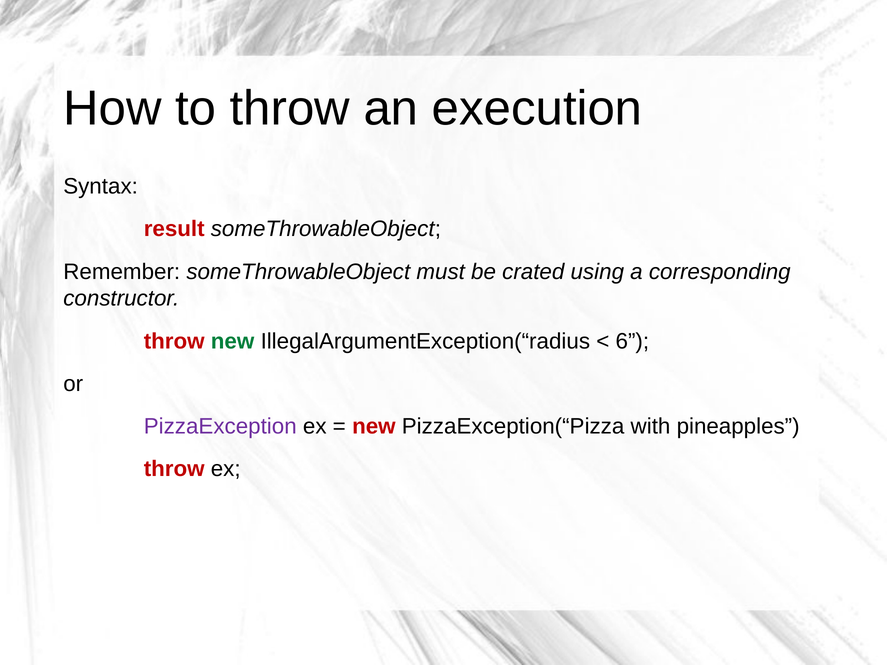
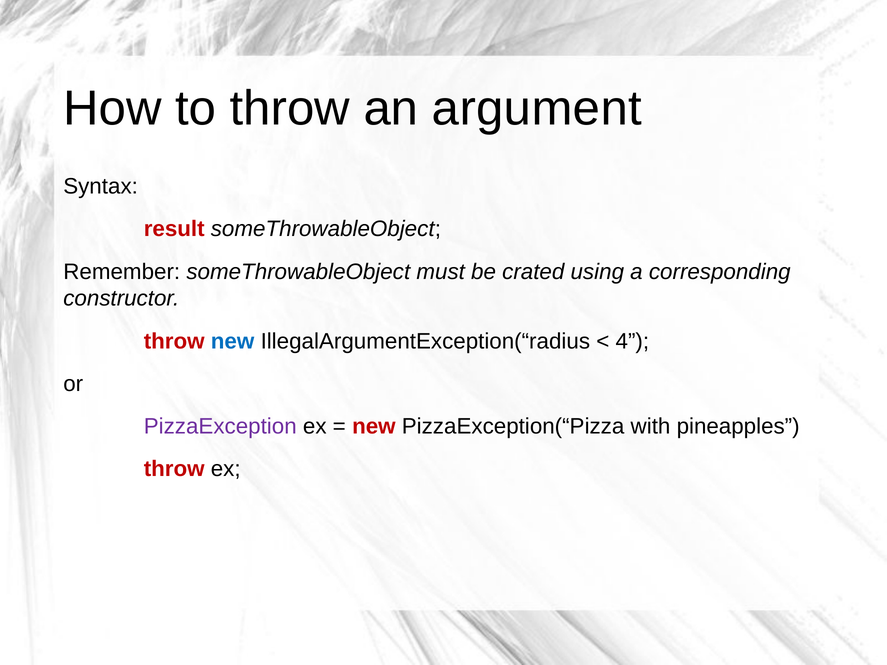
execution: execution -> argument (537, 109)
new colour: green -> blue (233, 341)
6: 6 -> 4 (632, 341)
